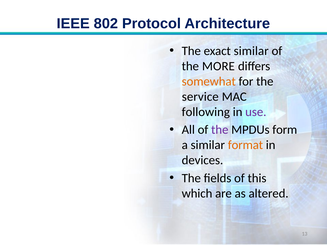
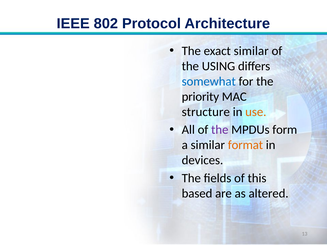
MORE: MORE -> USING (218, 66)
somewhat colour: orange -> blue (209, 82)
service: service -> priority (200, 97)
following: following -> structure (206, 112)
use colour: purple -> orange (256, 112)
which: which -> based (197, 194)
